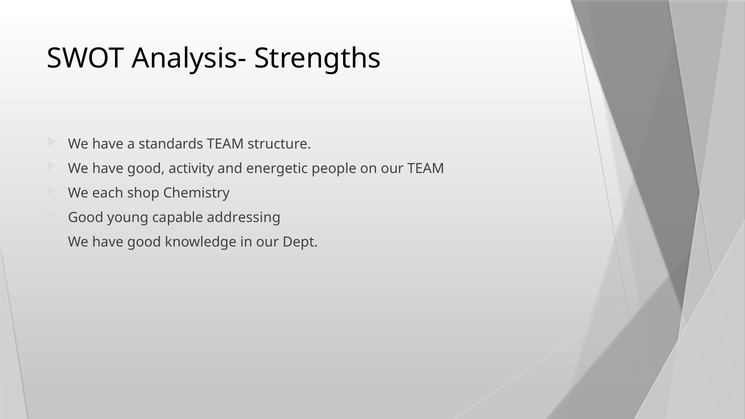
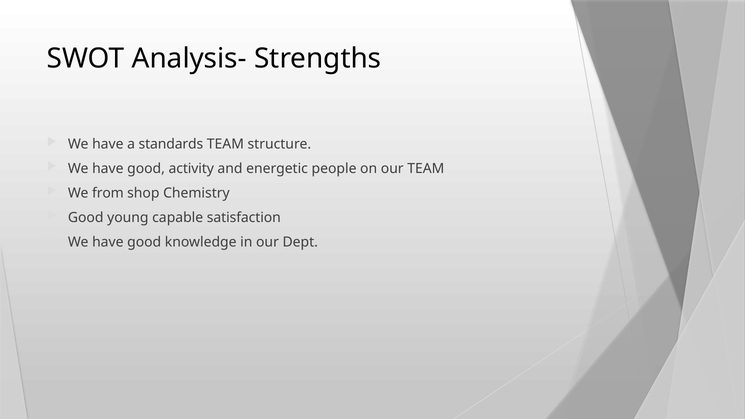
each: each -> from (108, 193)
addressing: addressing -> satisfaction (244, 218)
